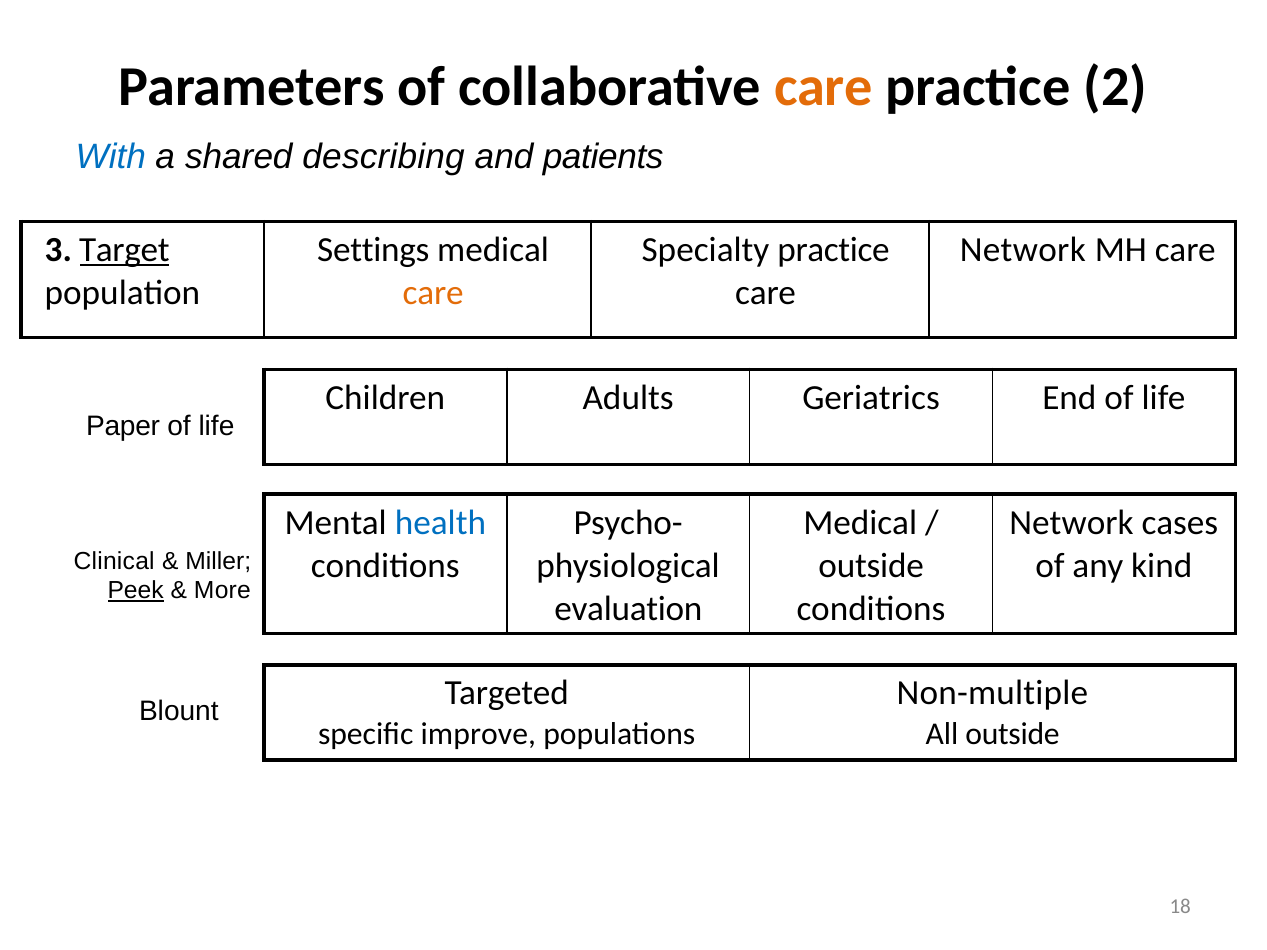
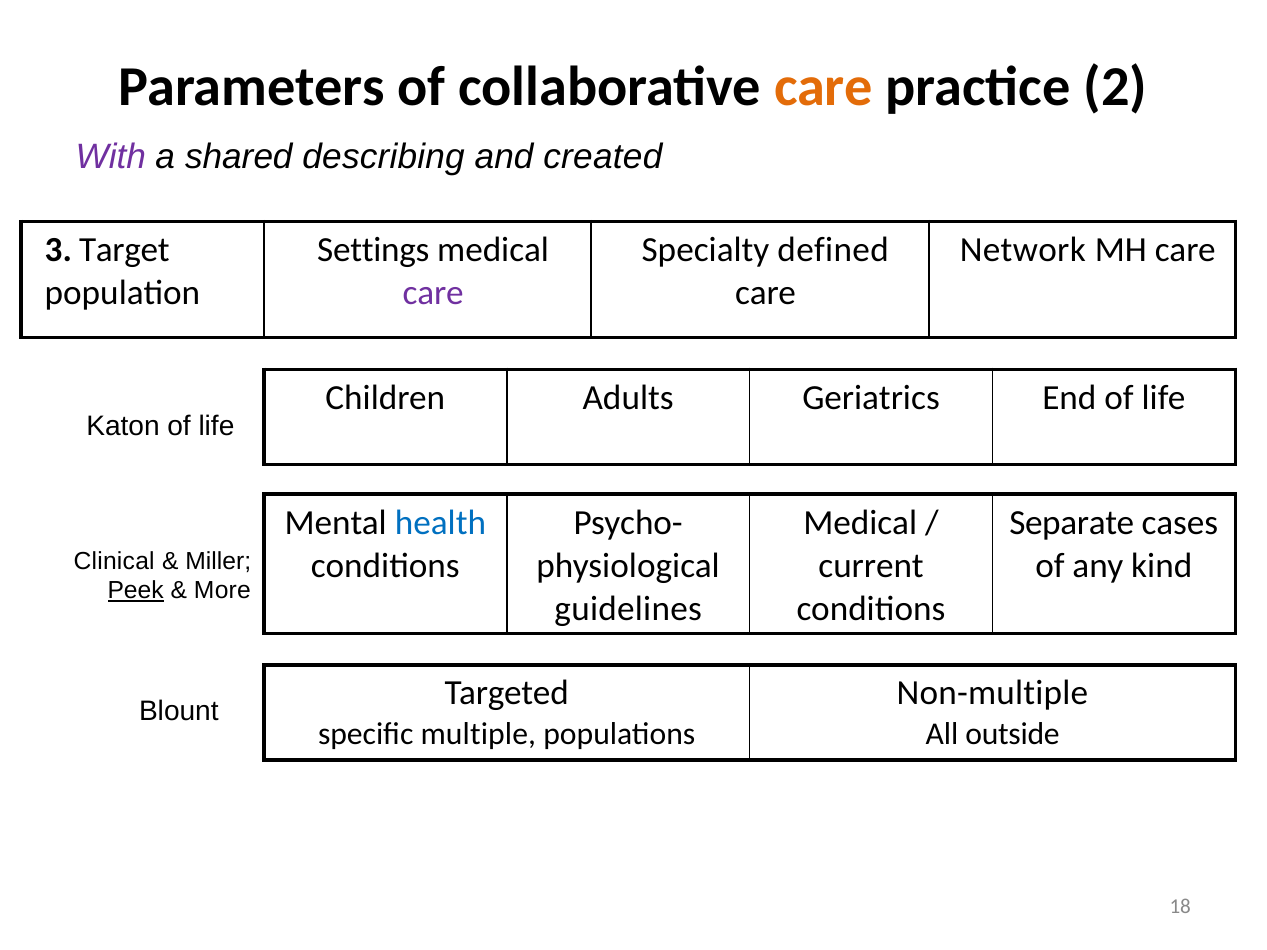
With colour: blue -> purple (111, 157)
patients: patients -> created (603, 157)
Target underline: present -> none (124, 250)
Specialty practice: practice -> defined (833, 250)
care colour: orange -> purple (433, 293)
Paper: Paper -> Katon (123, 426)
Network: Network -> Separate (1072, 523)
outside: outside -> current (871, 566)
evaluation: evaluation -> guidelines (628, 609)
improve: improve -> multiple (478, 734)
